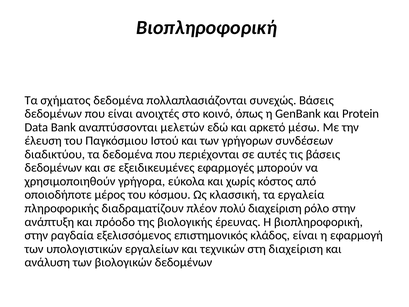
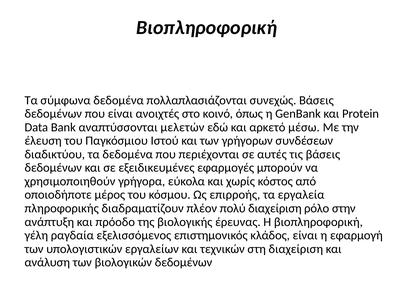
σχήματος: σχήματος -> σύμφωνα (66, 100)
κλασσική: κλασσική -> επιρροής (235, 195)
στην: στην -> γέλη (36, 235)
